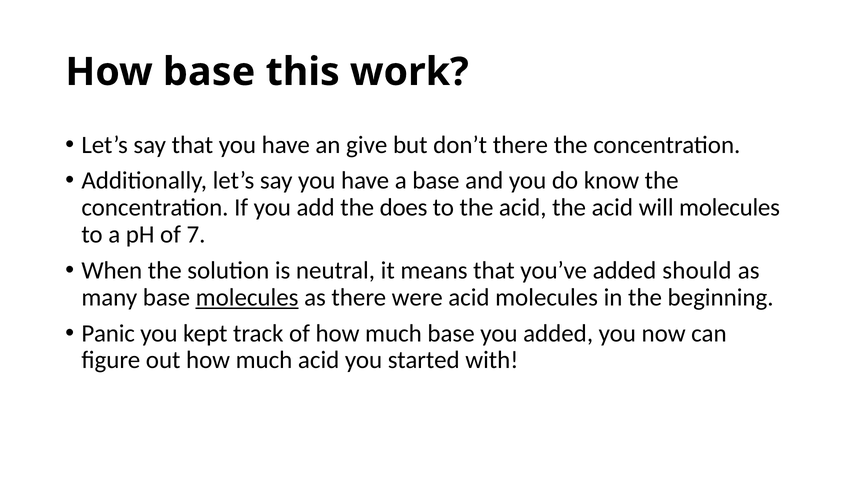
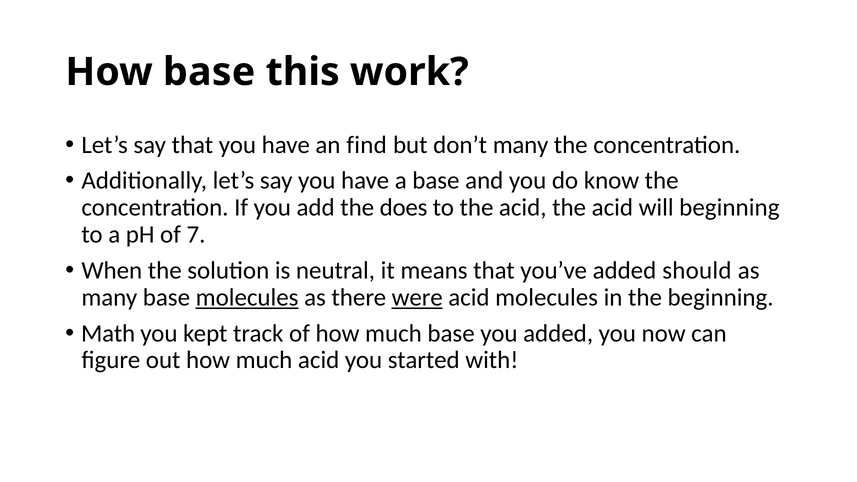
give: give -> find (367, 145)
don’t there: there -> many (521, 145)
will molecules: molecules -> beginning (729, 208)
were underline: none -> present (417, 297)
Panic: Panic -> Math (108, 333)
